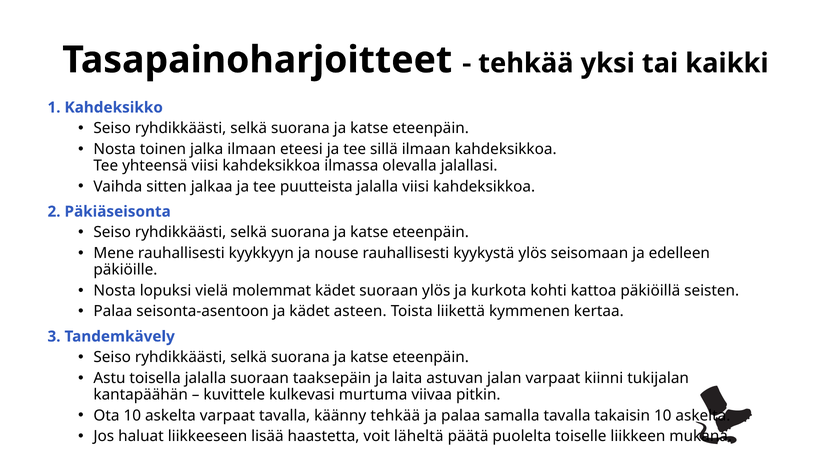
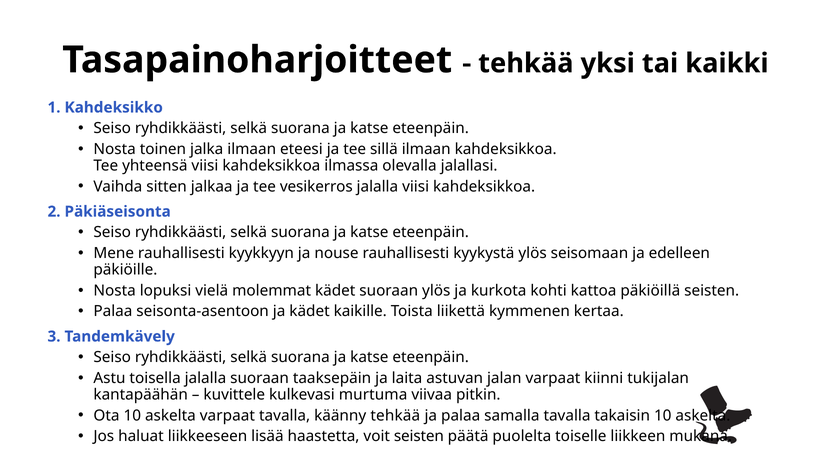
puutteista: puutteista -> vesikerros (316, 186)
asteen: asteen -> kaikille (360, 311)
voit läheltä: läheltä -> seisten (419, 436)
